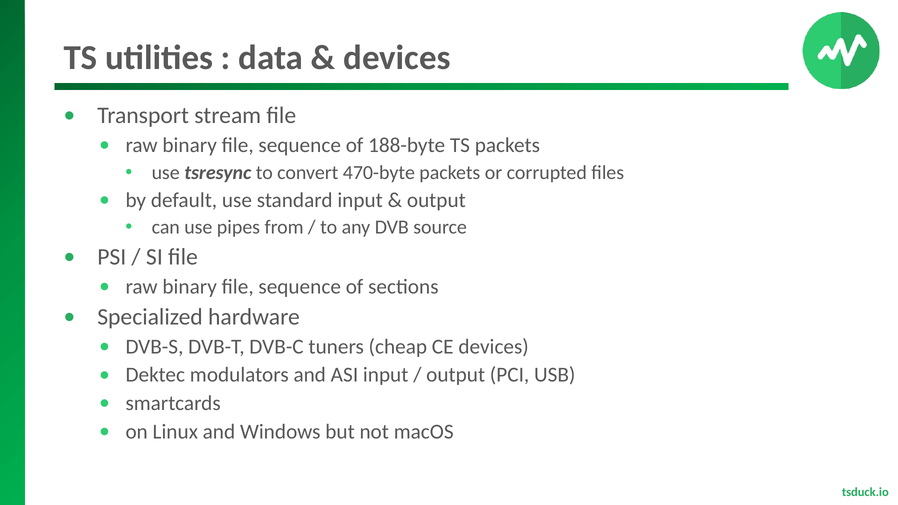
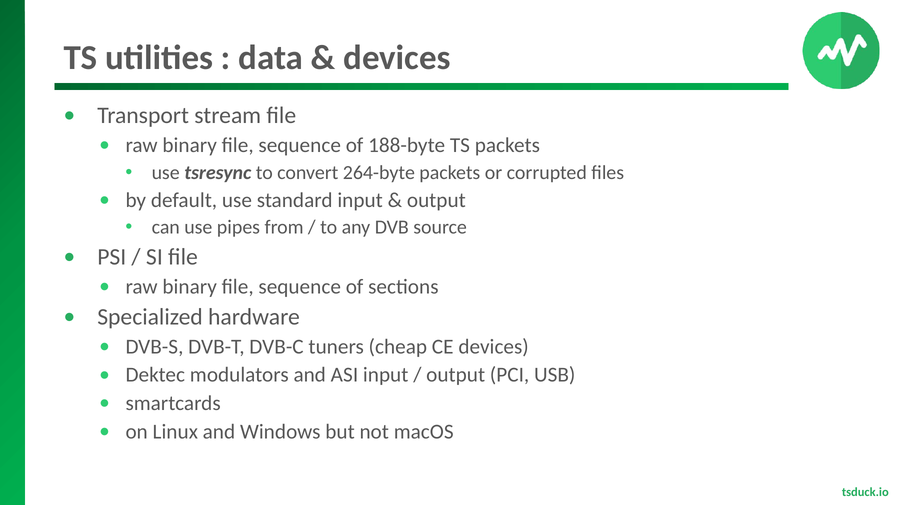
470-byte: 470-byte -> 264-byte (379, 172)
